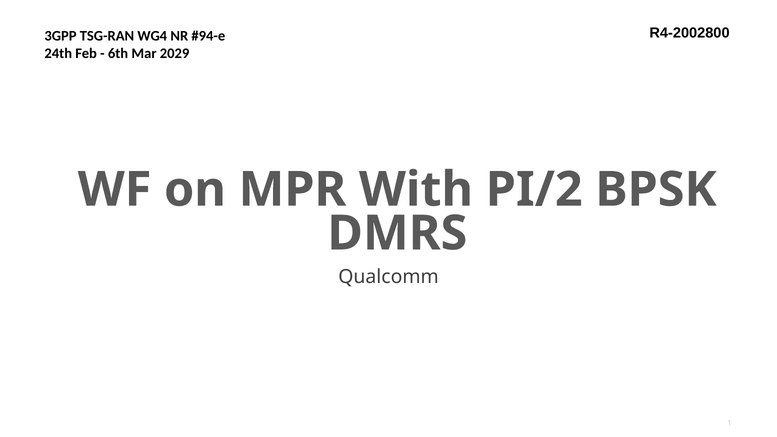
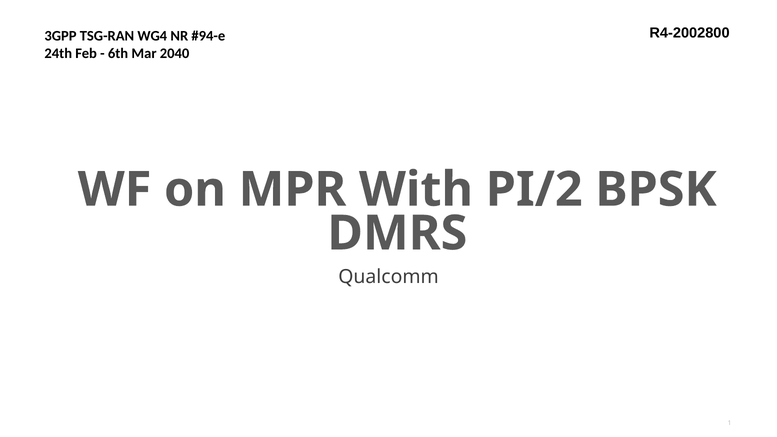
2029: 2029 -> 2040 (175, 53)
